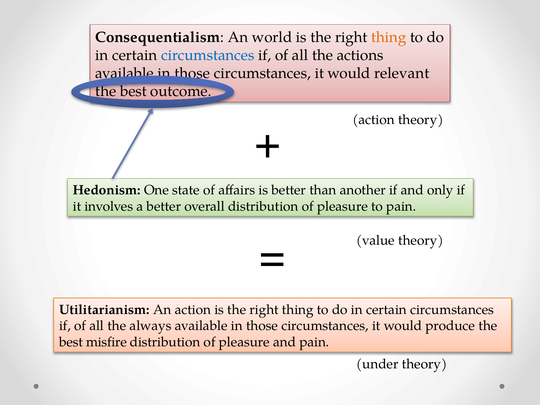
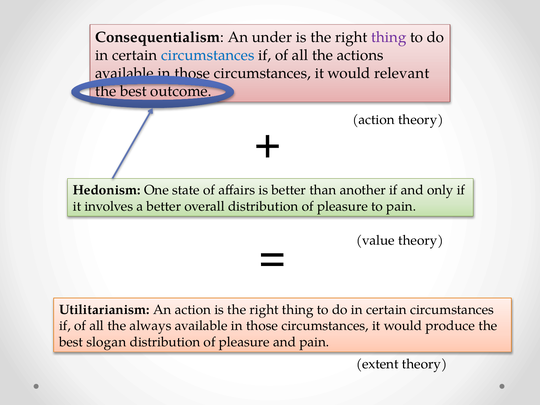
world: world -> under (272, 37)
thing colour: orange -> purple (389, 37)
misfire: misfire -> slogan (106, 342)
under: under -> extent (377, 364)
